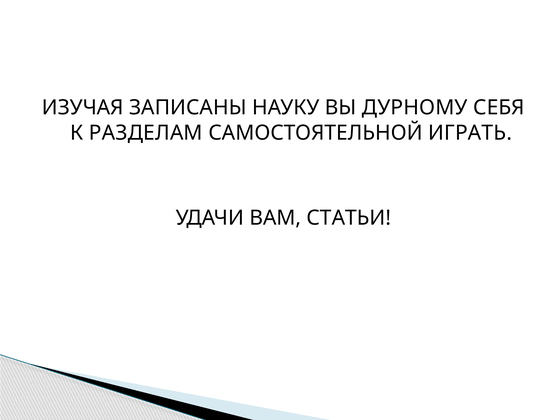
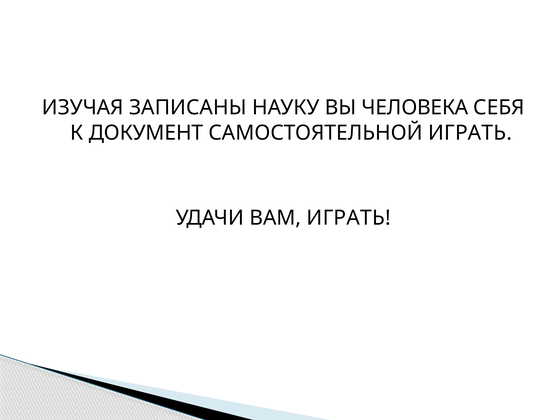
ДУРНОМУ: ДУРНОМУ -> ЧЕЛОВЕКА (415, 108)
РАЗДЕЛАМ: РАЗДЕЛАМ -> ДОКУМЕНТ (146, 133)
ВАМ СТАТЬИ: СТАТЬИ -> ИГРАТЬ (349, 218)
